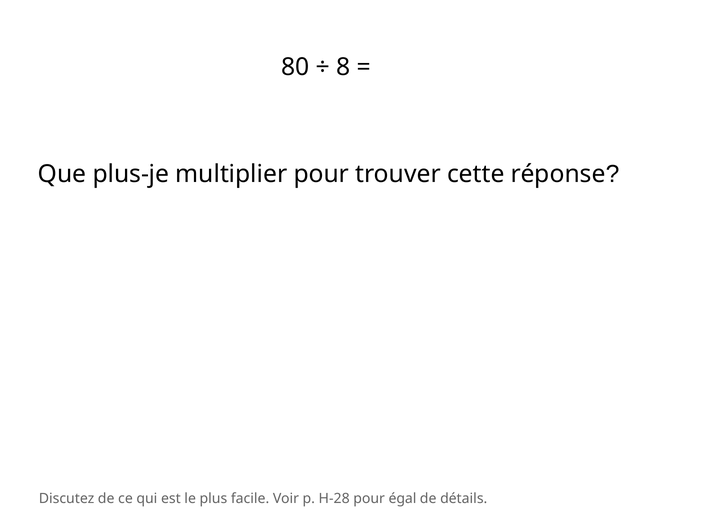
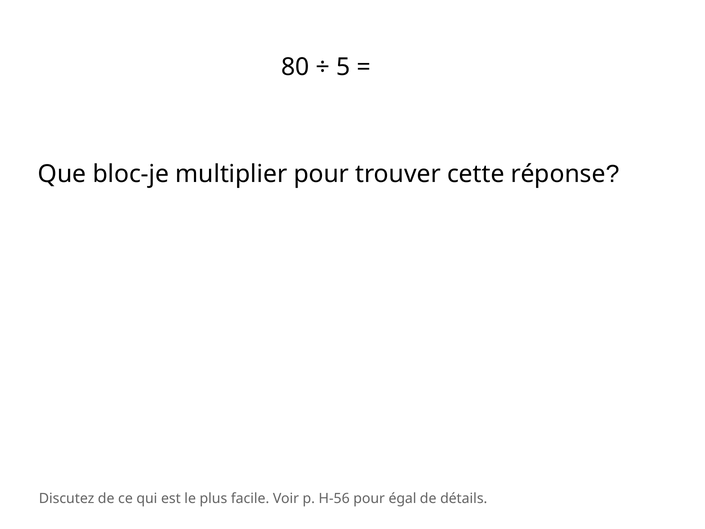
8: 8 -> 5 (343, 67)
plus-je: plus-je -> bloc-je (131, 174)
H-28: H-28 -> H-56 (334, 498)
